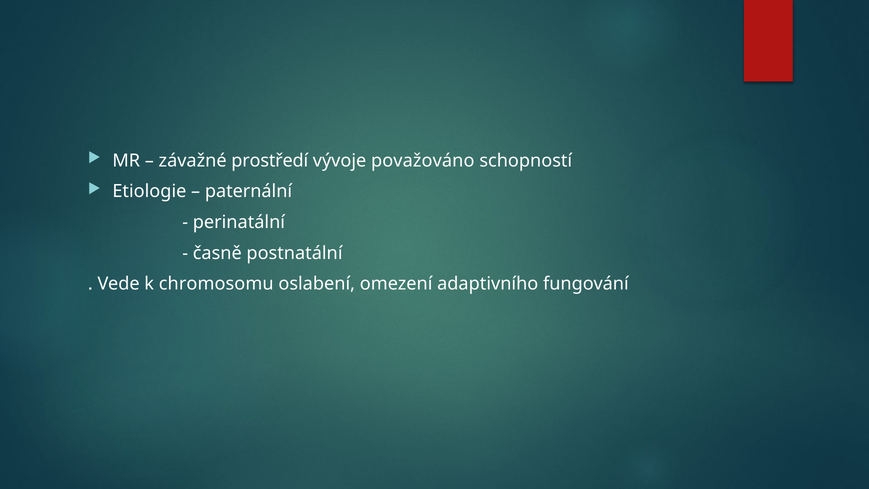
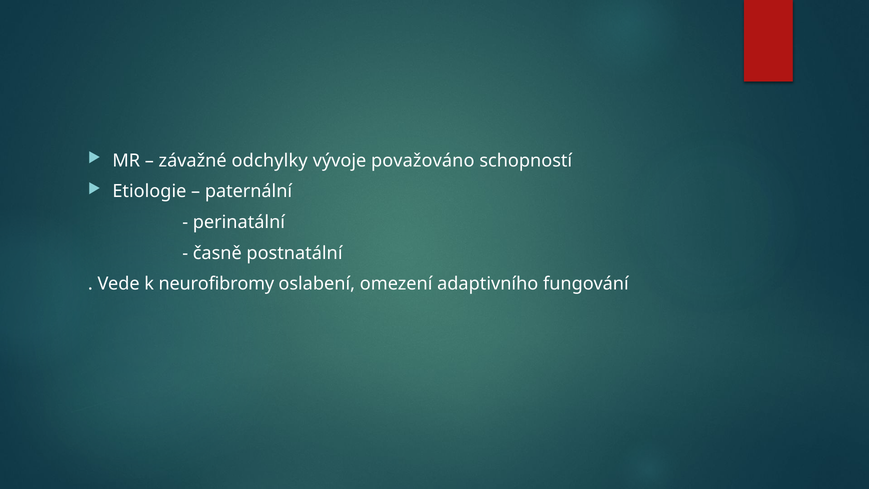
prostředí: prostředí -> odchylky (270, 161)
chromosomu: chromosomu -> neurofibromy (216, 284)
